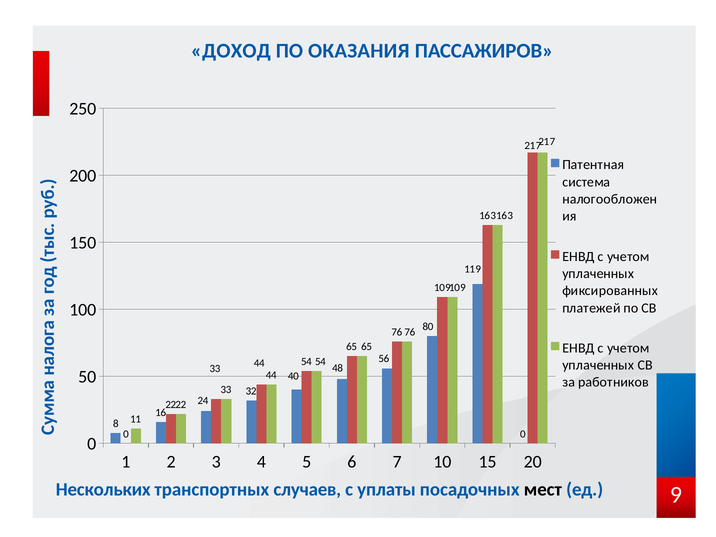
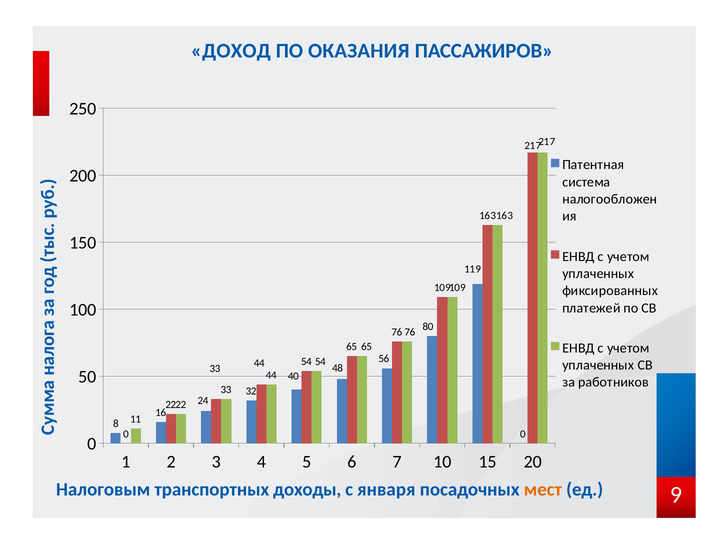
Нескольких: Нескольких -> Налоговым (103, 490)
случаев: случаев -> доходы (307, 490)
уплаты: уплаты -> января (386, 490)
мест colour: black -> orange (543, 490)
